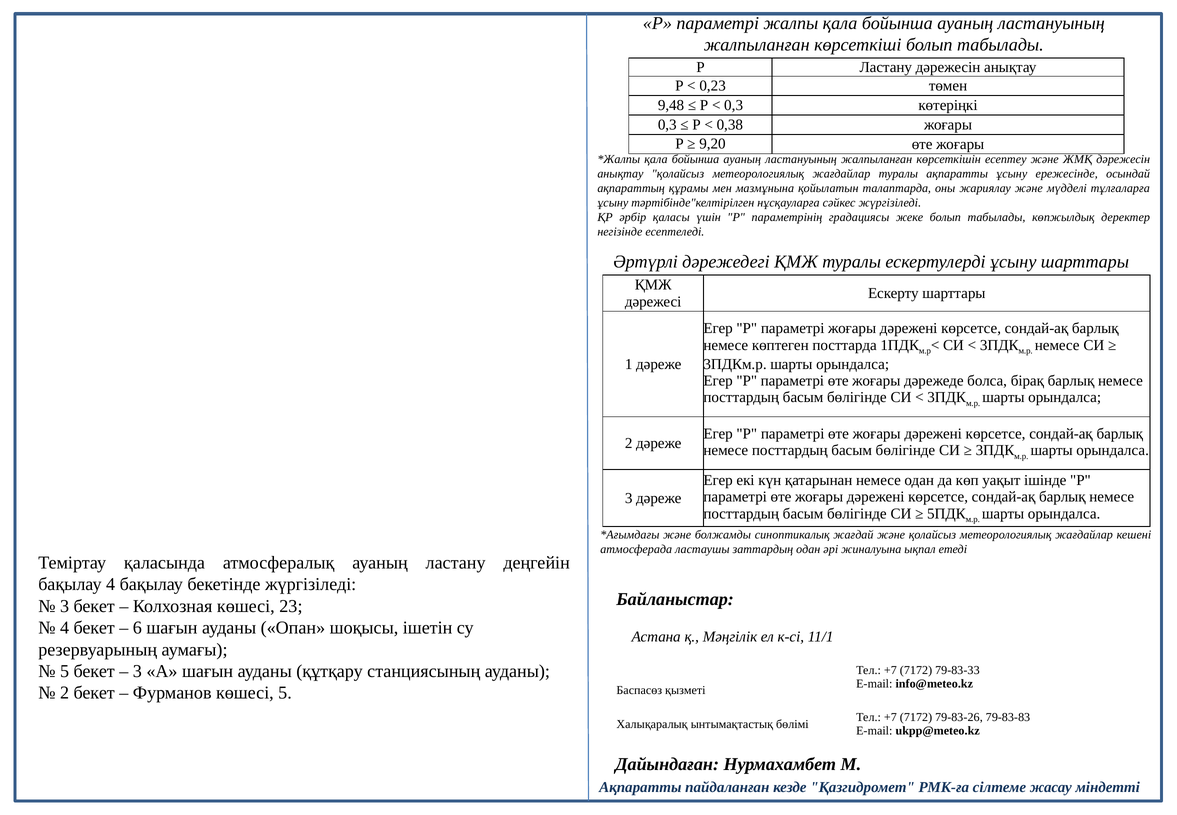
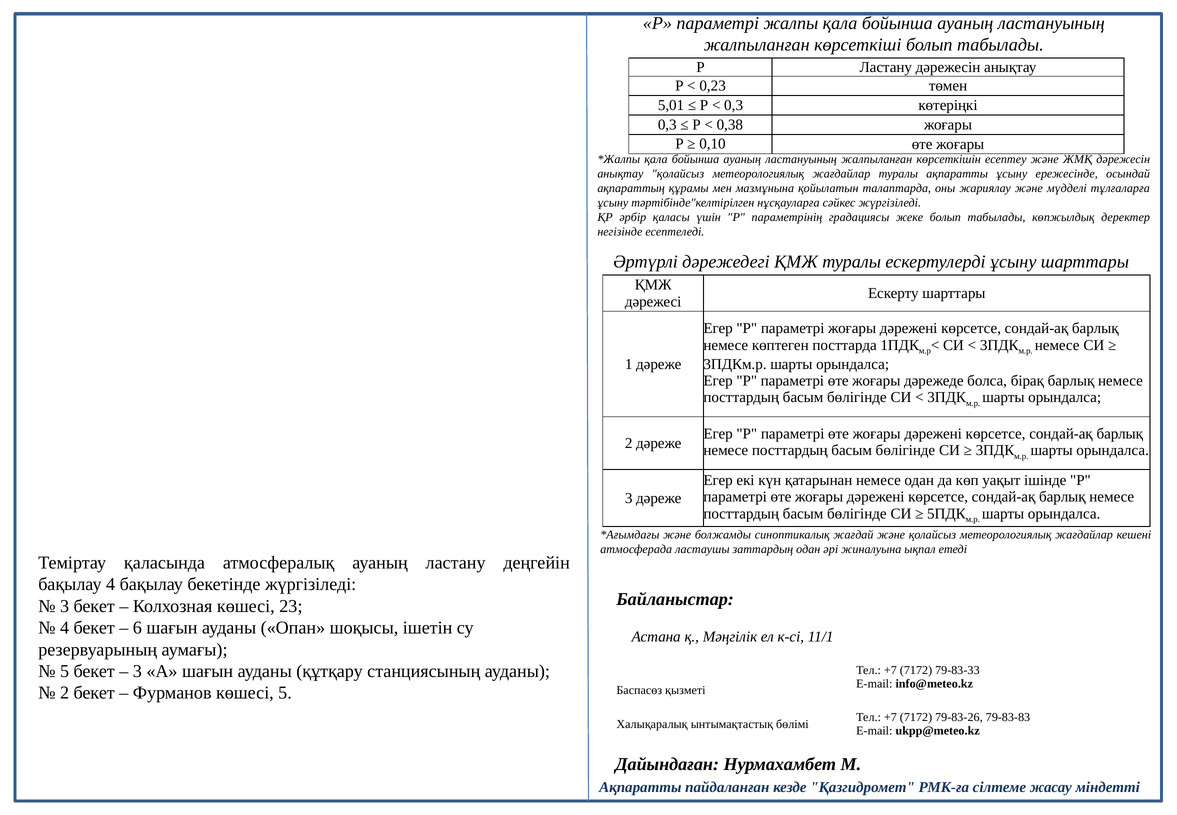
9,48: 9,48 -> 5,01 (671, 105)
9,20: 9,20 -> 0,10 (712, 144)
